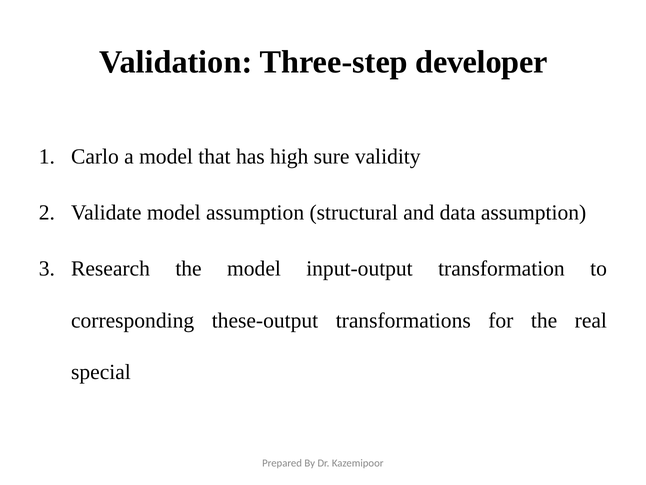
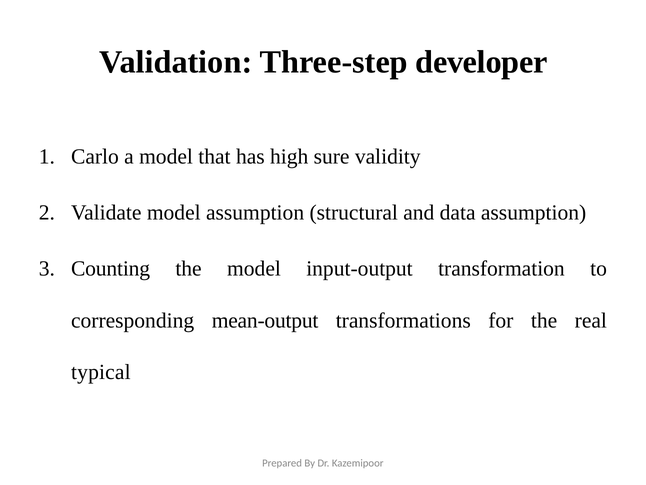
Research: Research -> Counting (111, 269)
these-output: these-output -> mean-output (265, 320)
special: special -> typical (101, 372)
